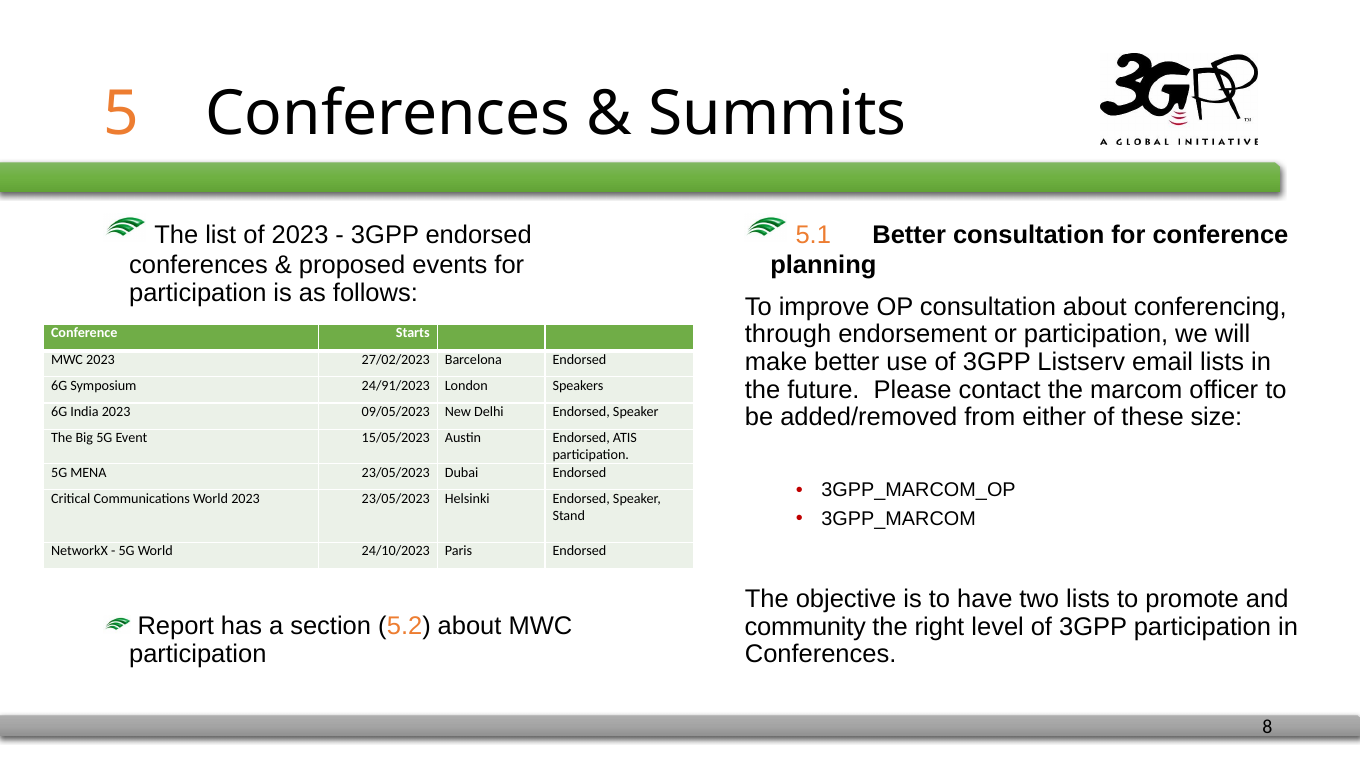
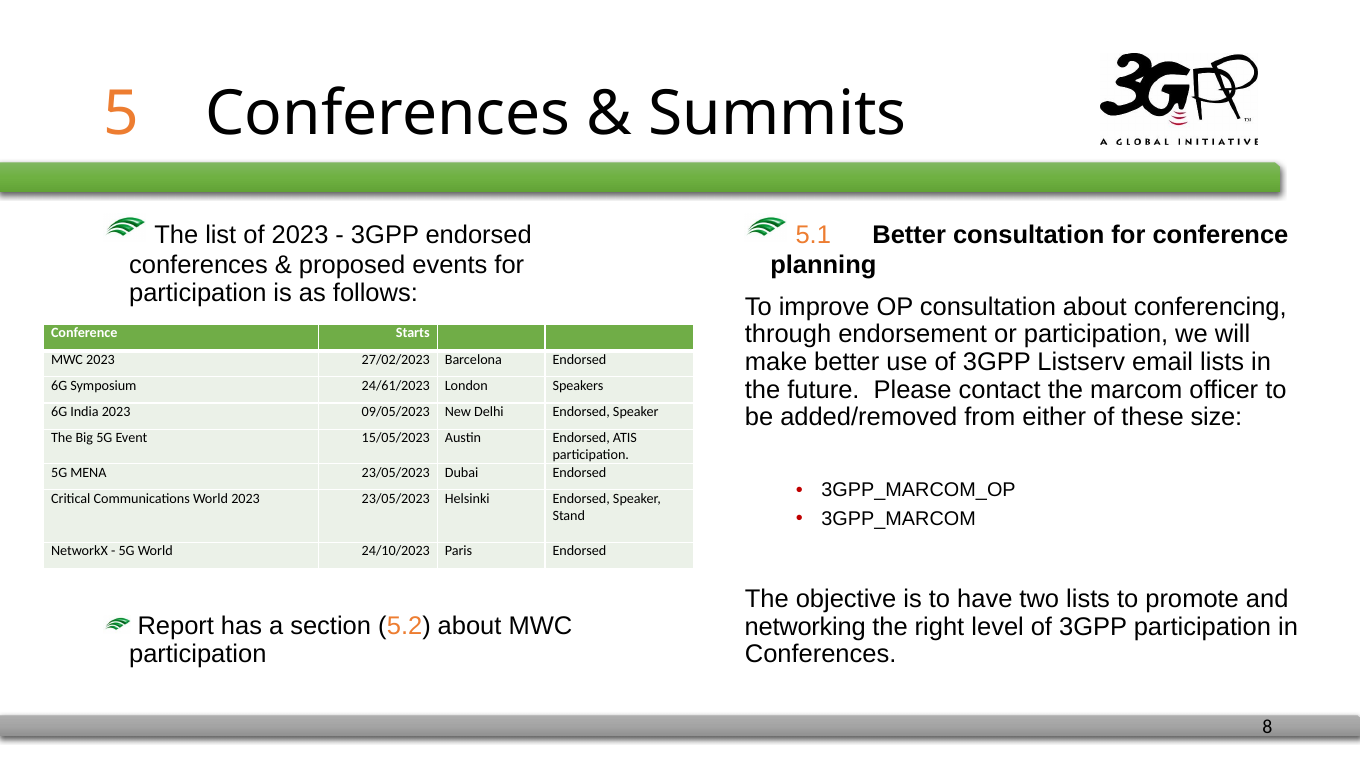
24/91/2023: 24/91/2023 -> 24/61/2023 (396, 386)
community: community -> networking (805, 627)
